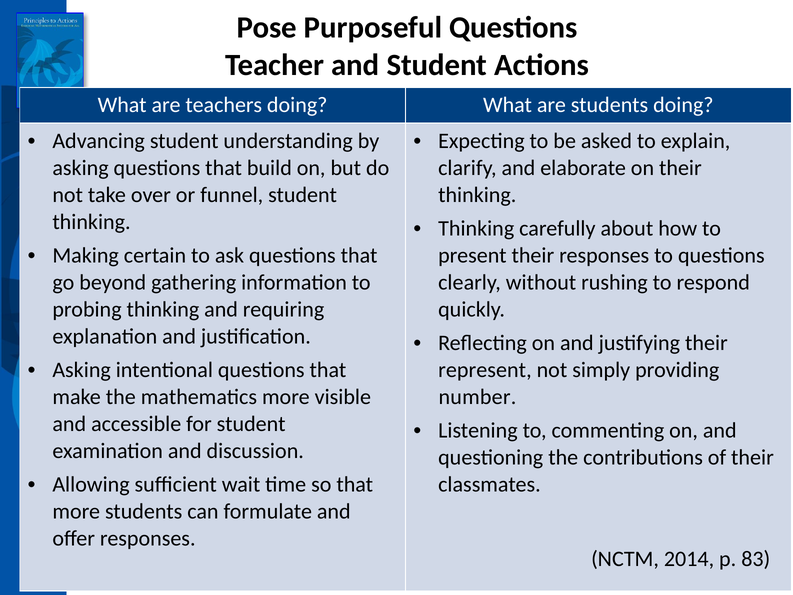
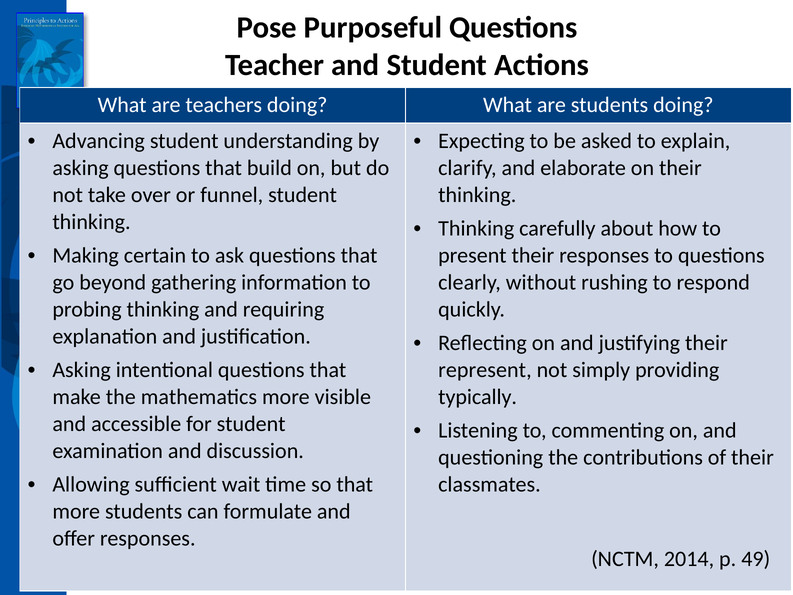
number: number -> typically (478, 397)
83: 83 -> 49 (756, 559)
